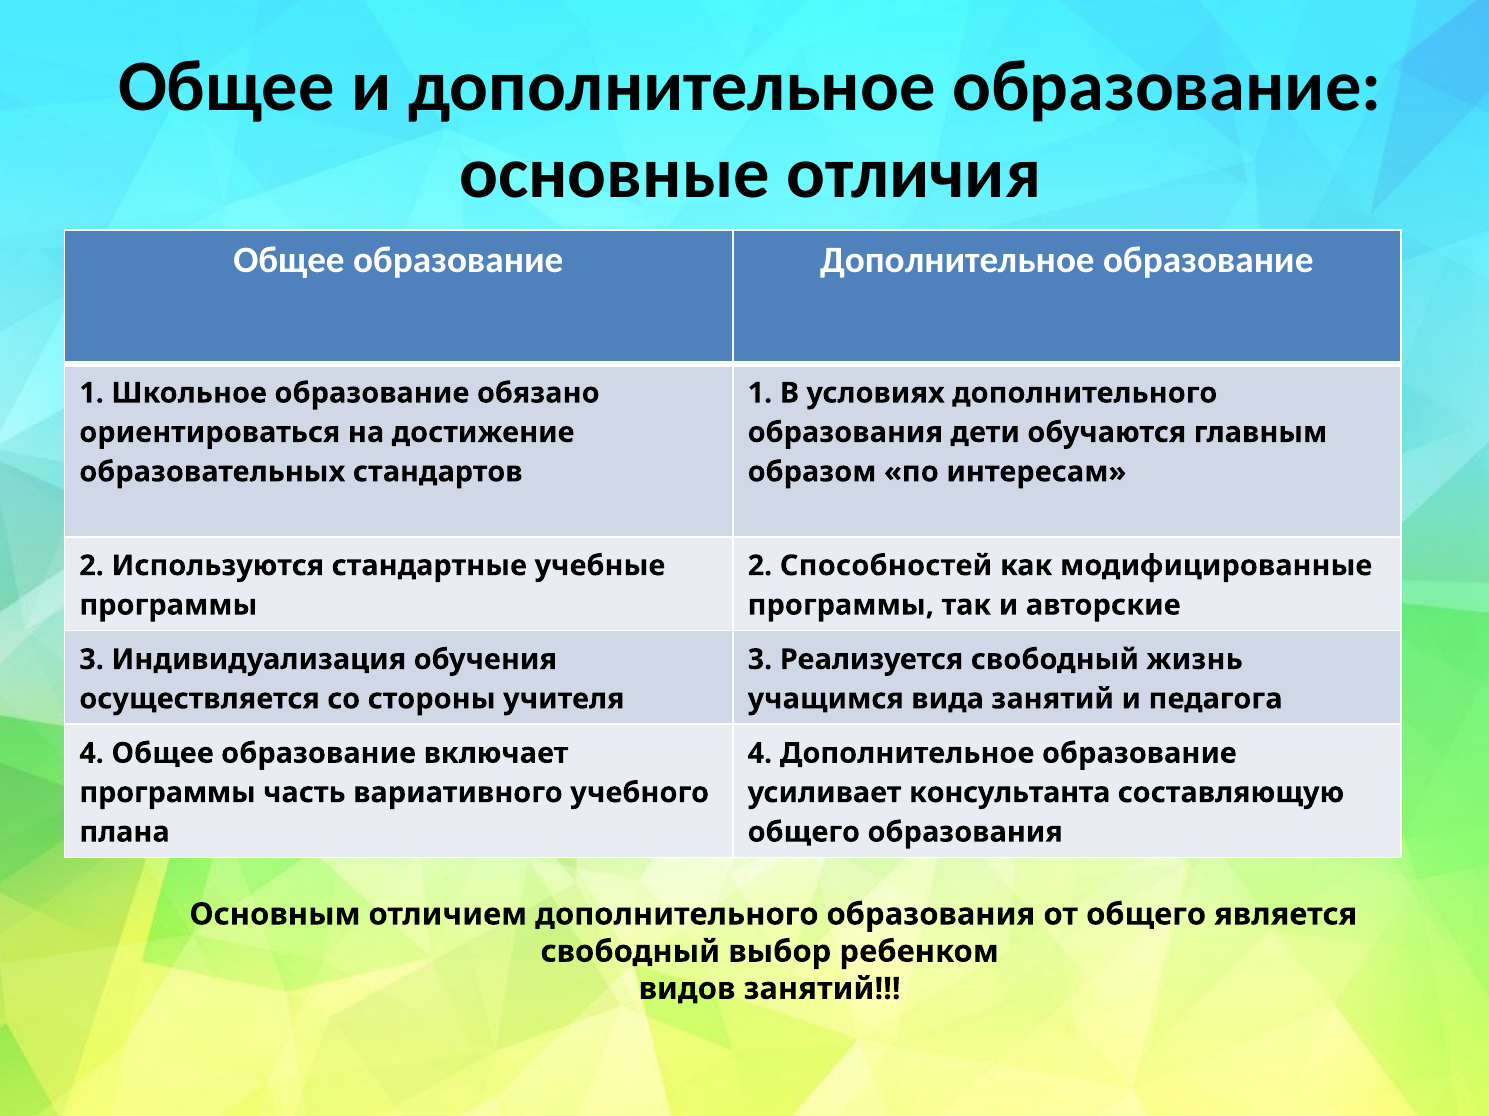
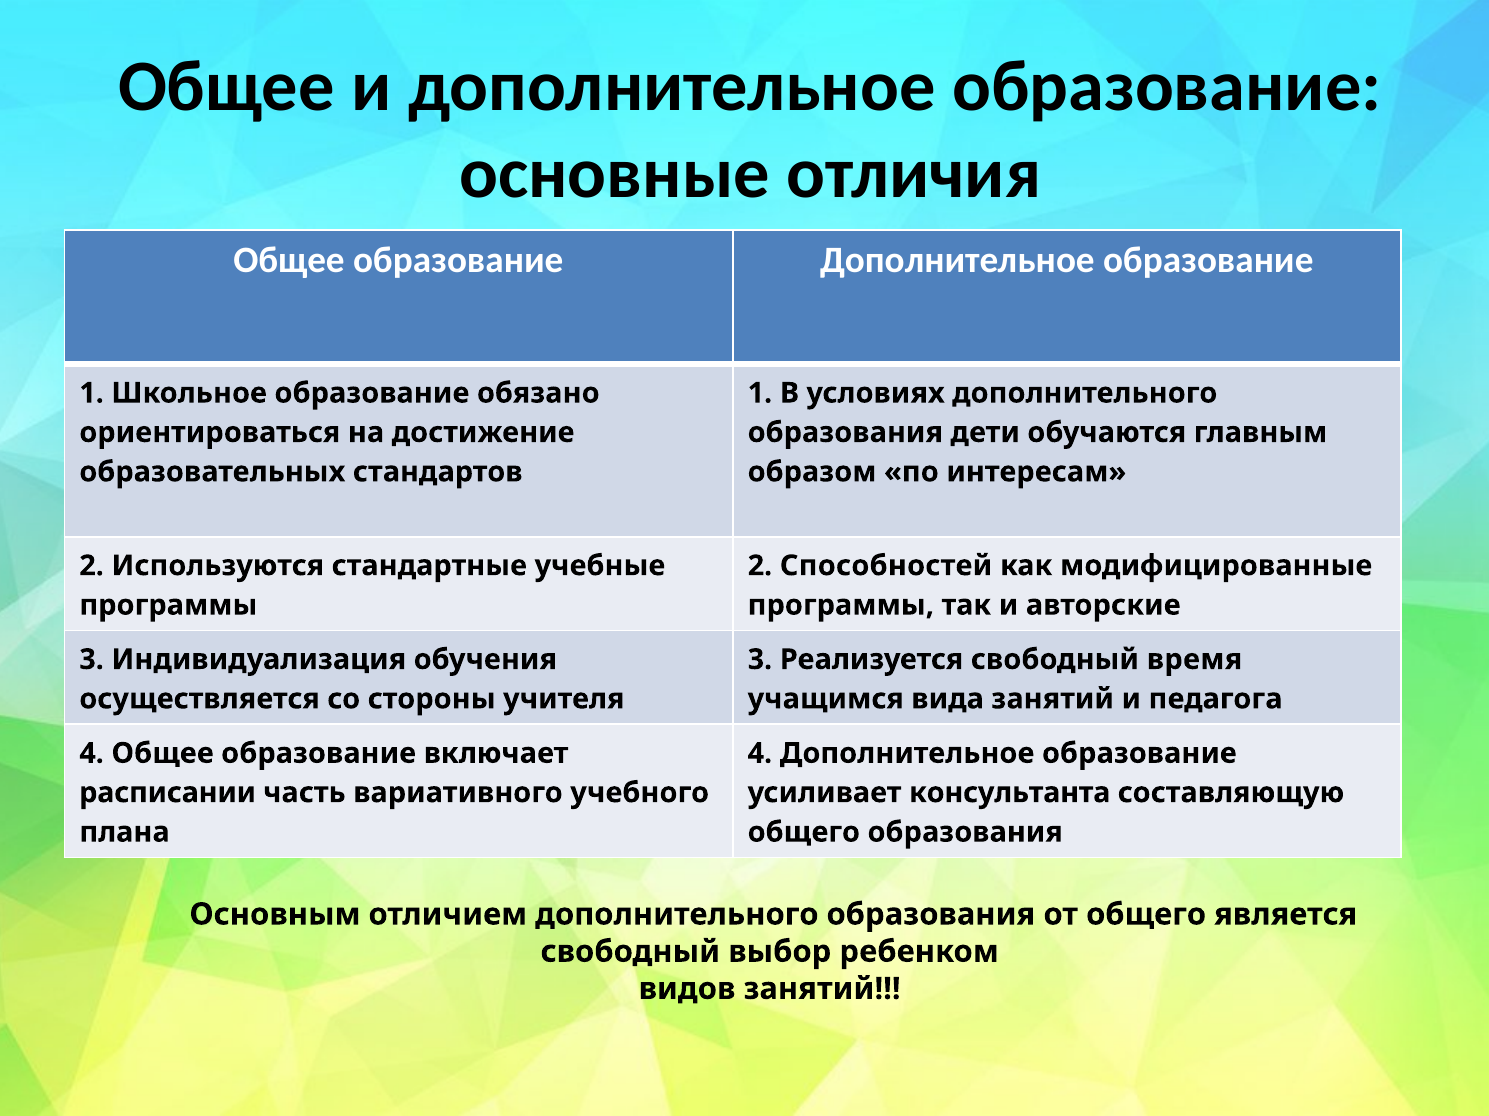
жизнь: жизнь -> время (1195, 660)
программы: программы -> расписании (168, 793)
